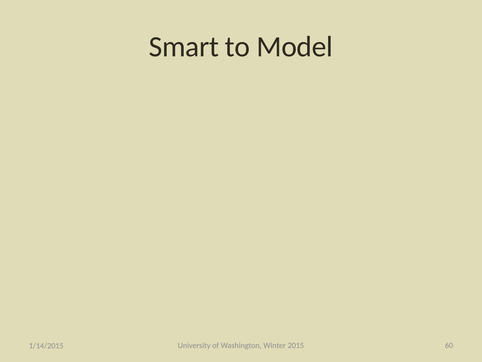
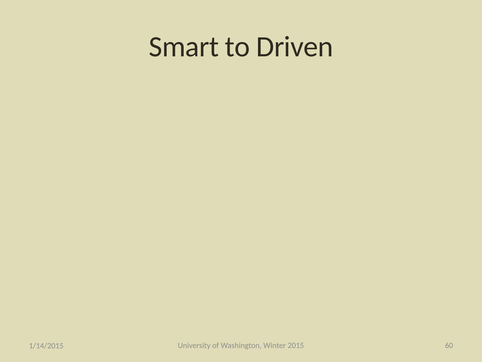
Model: Model -> Driven (295, 47)
